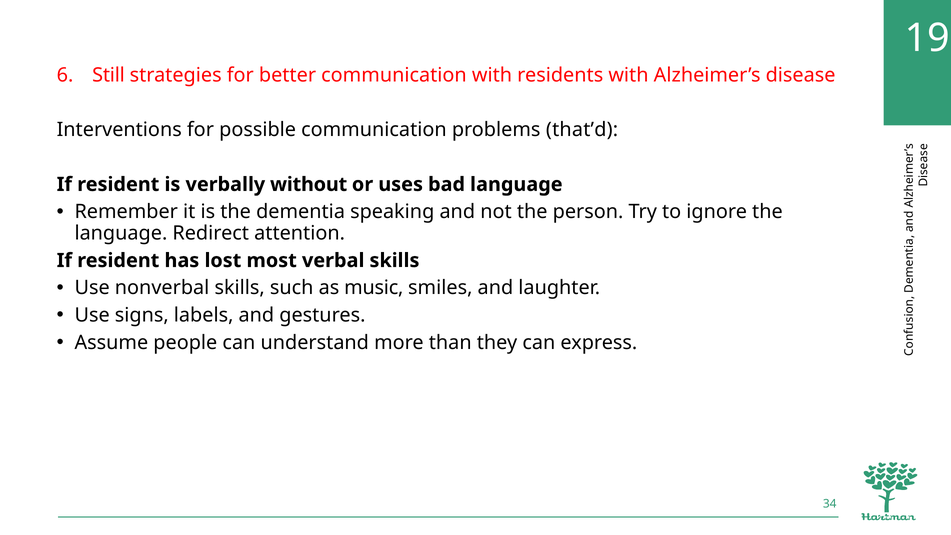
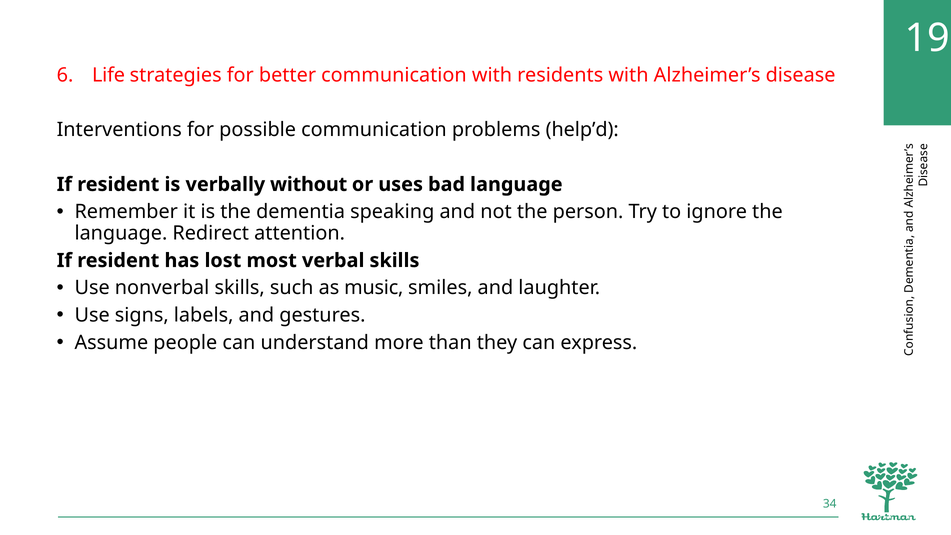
Still: Still -> Life (109, 75)
that’d: that’d -> help’d (582, 130)
